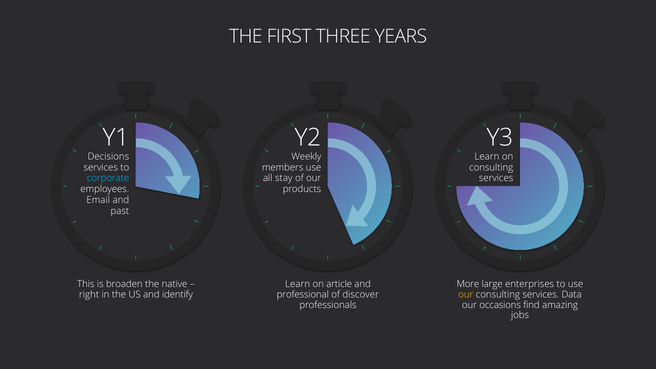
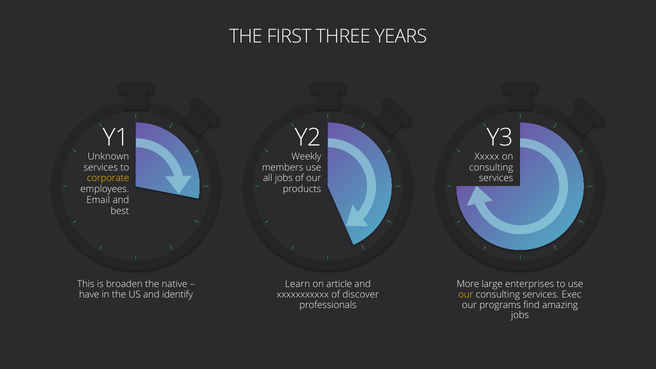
Decisions: Decisions -> Unknown (108, 156)
Learn: Learn -> Xxxxx (487, 156)
corporate colour: light blue -> yellow (108, 178)
stay: stay -> jobs (284, 178)
past: past -> best (120, 211)
right: right -> have (89, 295)
professional: professional -> xxxxxxxxxxx (303, 295)
Data: Data -> Exec (572, 295)
occasions: occasions -> programs (500, 305)
